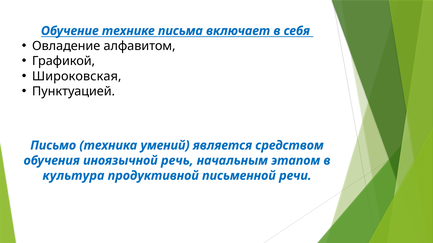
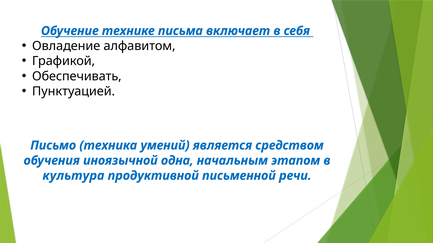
Широковская: Широковская -> Обеспечивать (77, 76)
речь: речь -> одна (177, 161)
